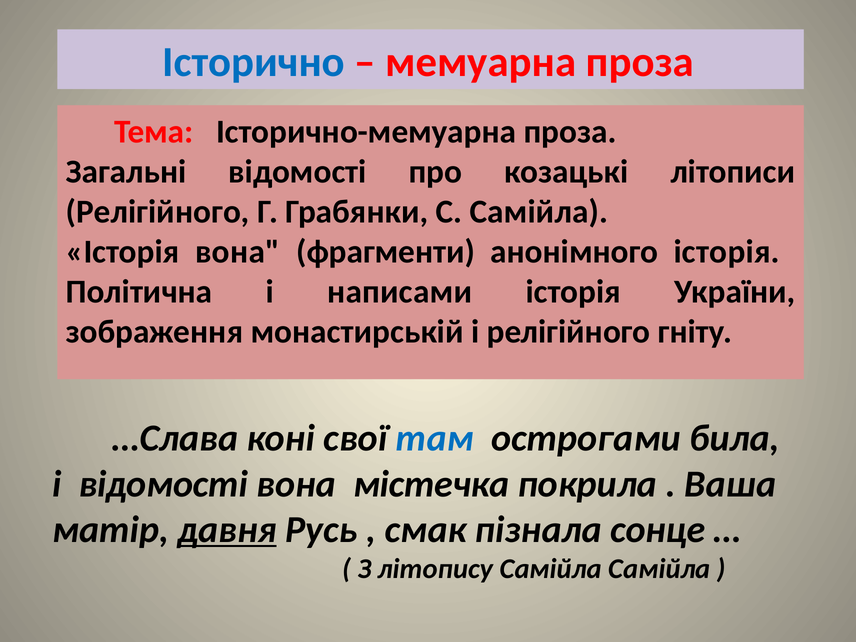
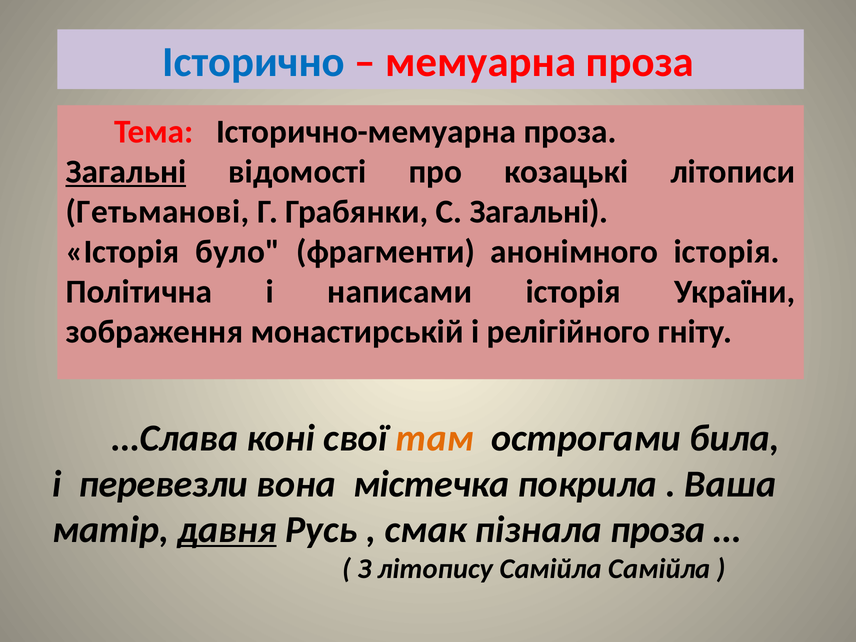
Загальні underline: none -> present (126, 172)
Релігійного: Релігійного -> Гетьманові (157, 212)
С Самійла: Самійла -> Загальні (539, 212)
Історія вона: вона -> було (238, 252)
там colour: blue -> orange (435, 438)
і відомості: відомості -> перевезли (163, 484)
пізнала сонце: сонце -> проза (658, 530)
